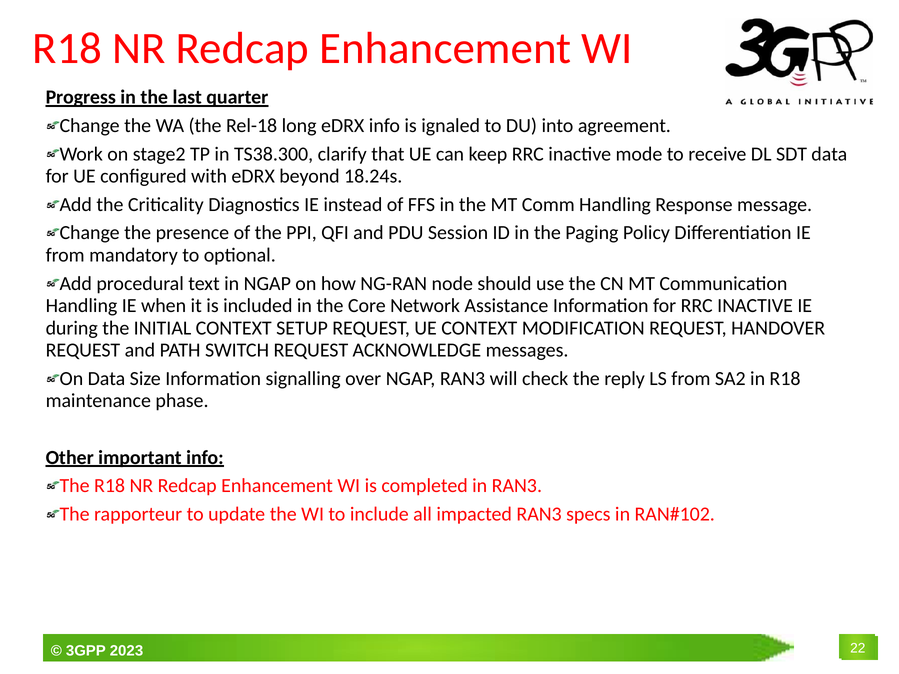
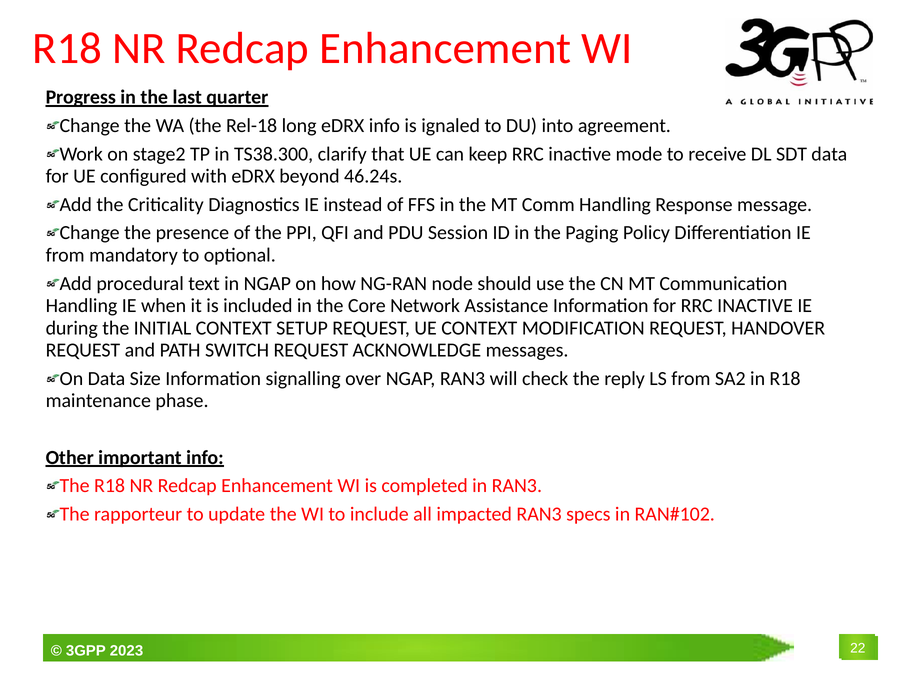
18.24s: 18.24s -> 46.24s (373, 176)
